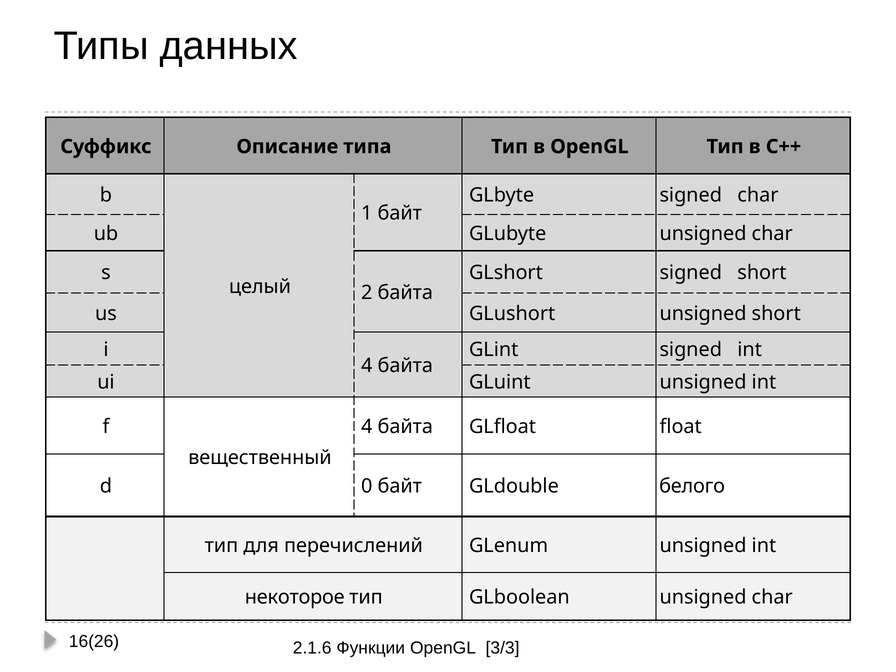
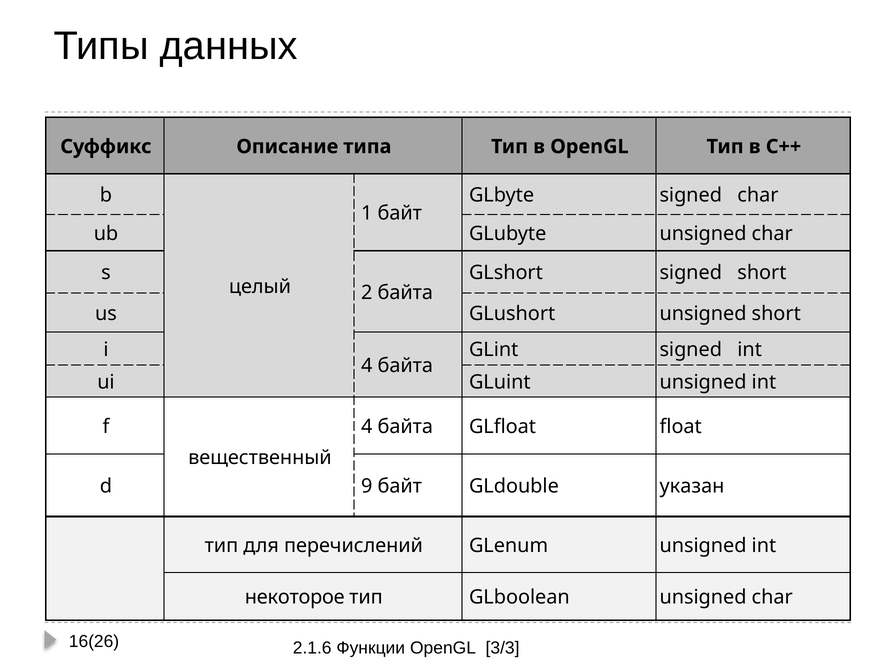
0: 0 -> 9 (367, 486)
белого: белого -> указан (692, 486)
